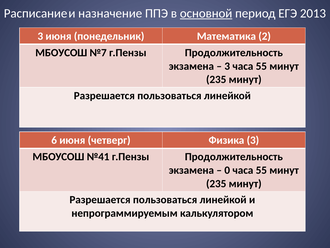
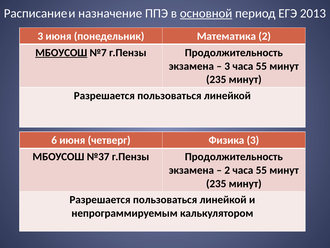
МБОУСОШ underline: none -> present (61, 53)
№41: №41 -> №37 (98, 157)
0: 0 -> 2 (227, 170)
